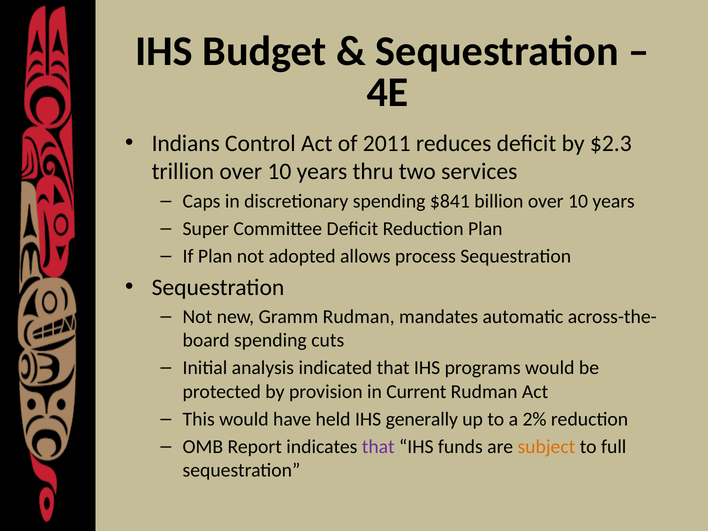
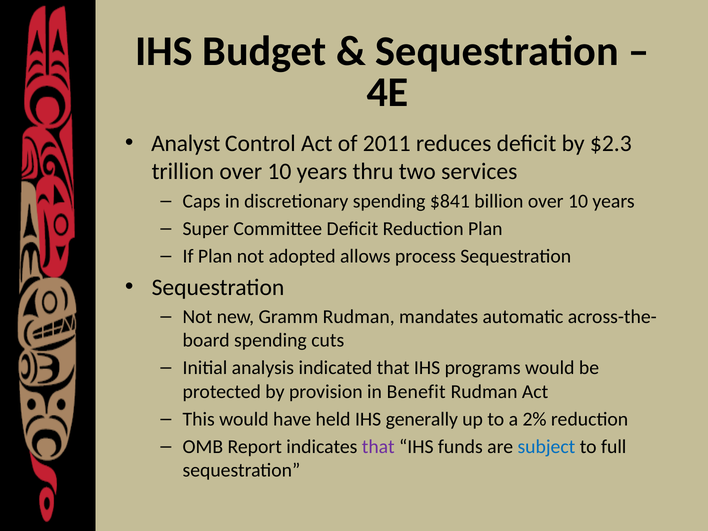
Indians: Indians -> Analyst (186, 143)
Current: Current -> Benefit (416, 392)
subject colour: orange -> blue (546, 447)
